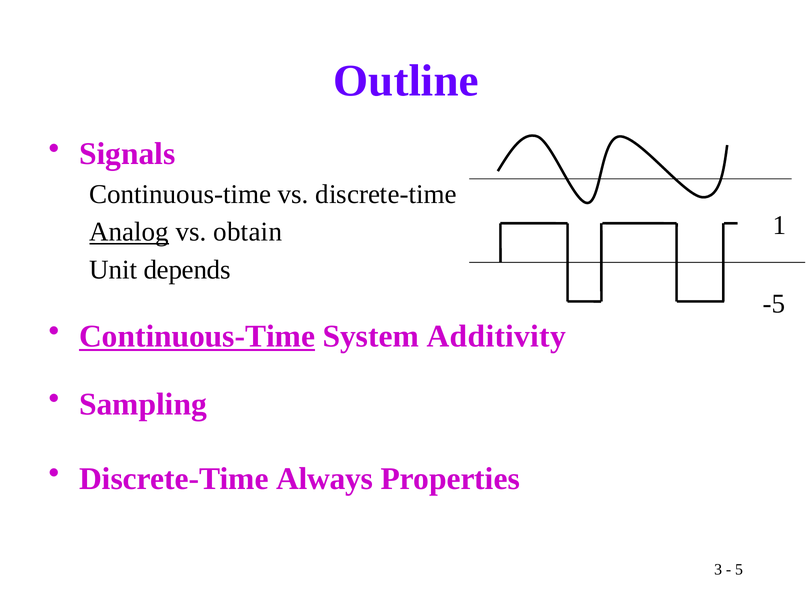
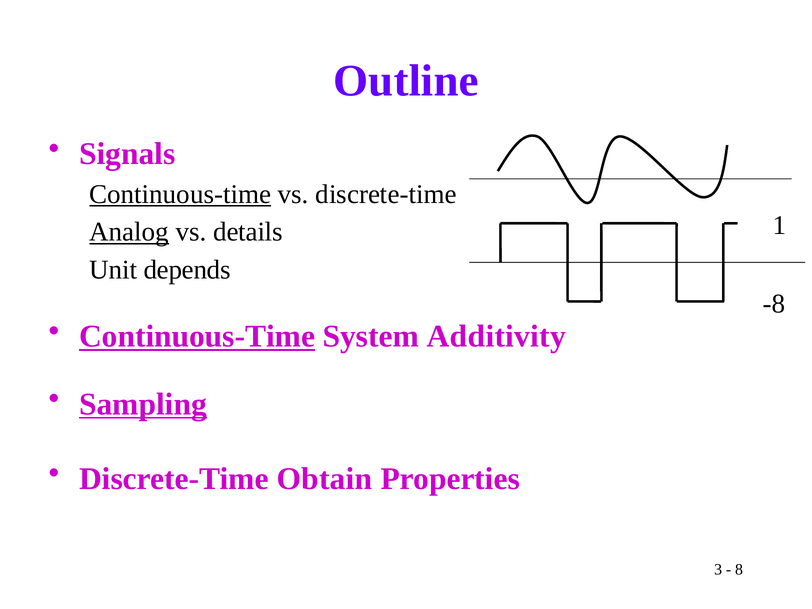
Continuous-time underline: none -> present (180, 194)
obtain: obtain -> details (248, 232)
-5: -5 -> -8 (774, 304)
Sampling underline: none -> present (143, 404)
Always: Always -> Obtain (325, 479)
5: 5 -> 8 (739, 570)
